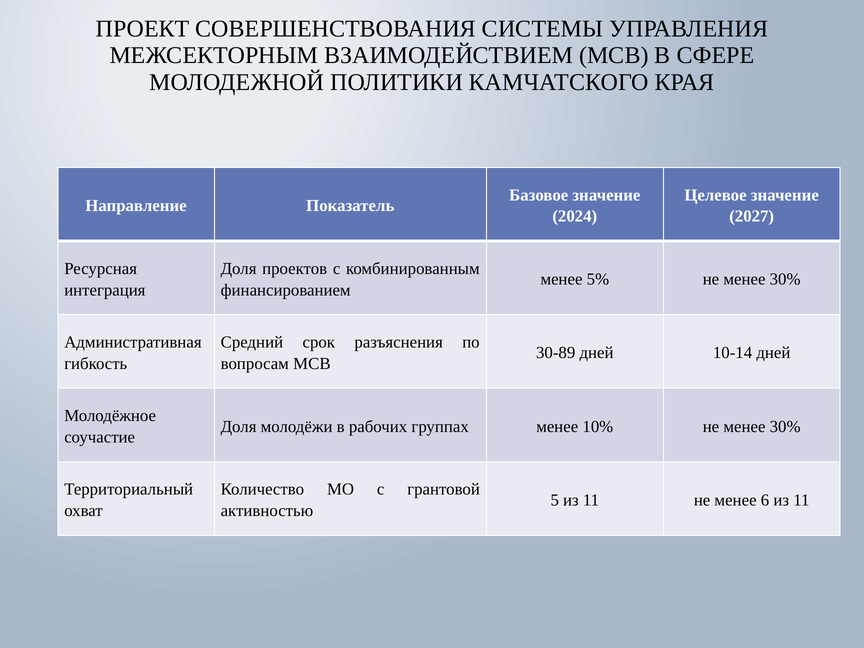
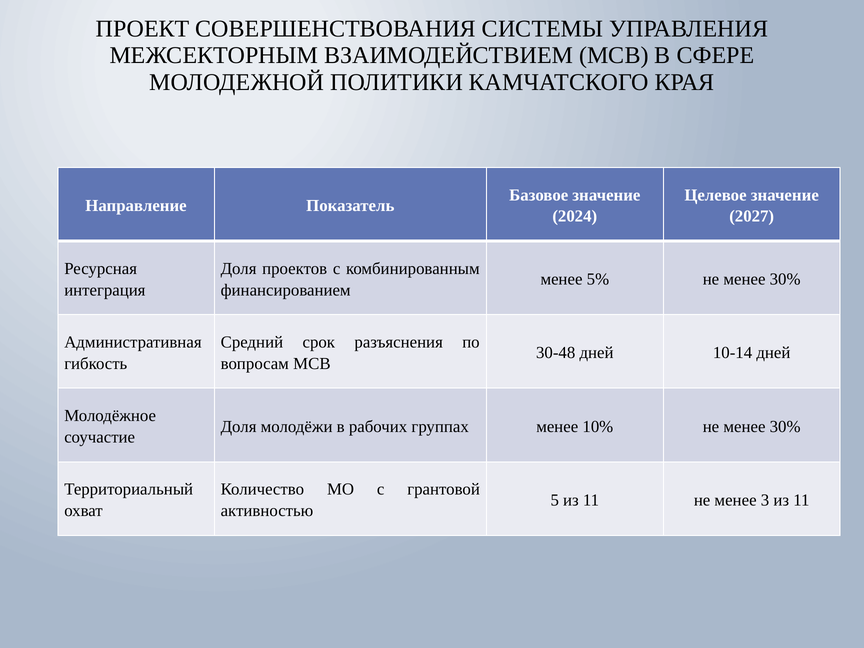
30-89: 30-89 -> 30-48 (556, 353)
6: 6 -> 3 (765, 500)
